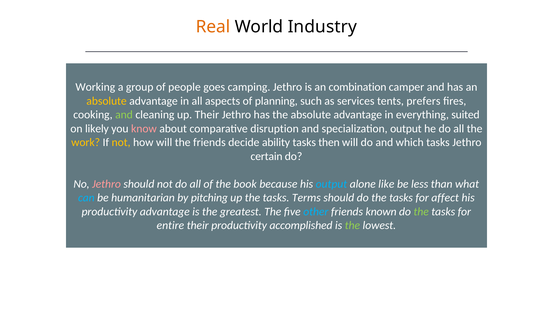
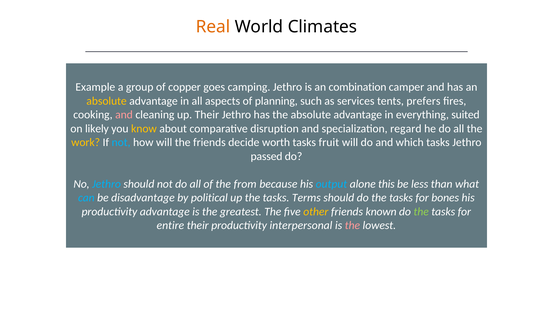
Industry: Industry -> Climates (322, 27)
Working: Working -> Example (95, 87)
people: people -> copper (185, 87)
and colour: light green -> pink (124, 115)
know colour: pink -> yellow (144, 129)
specialization output: output -> regard (406, 129)
not colour: yellow -> light blue (121, 142)
ability: ability -> worth (276, 142)
then: then -> fruit (329, 142)
certain: certain -> passed (267, 156)
Jethro colour: pink -> light blue (106, 184)
book: book -> from (245, 184)
like: like -> this (386, 184)
humanitarian: humanitarian -> disadvantage (143, 198)
pitching: pitching -> political (209, 198)
affect: affect -> bones (445, 198)
other colour: light blue -> yellow (316, 212)
accomplished: accomplished -> interpersonal (301, 225)
the colour: light green -> pink (352, 225)
